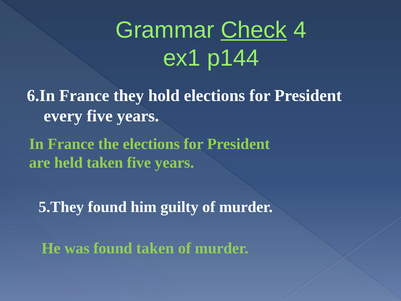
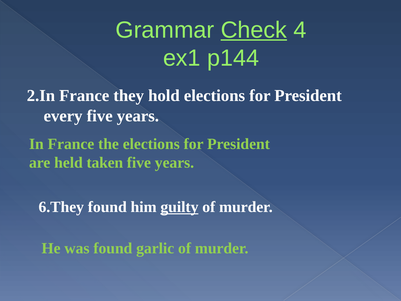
6.In: 6.In -> 2.In (41, 96)
5.They: 5.They -> 6.They (61, 207)
guilty underline: none -> present (179, 207)
found taken: taken -> garlic (155, 248)
